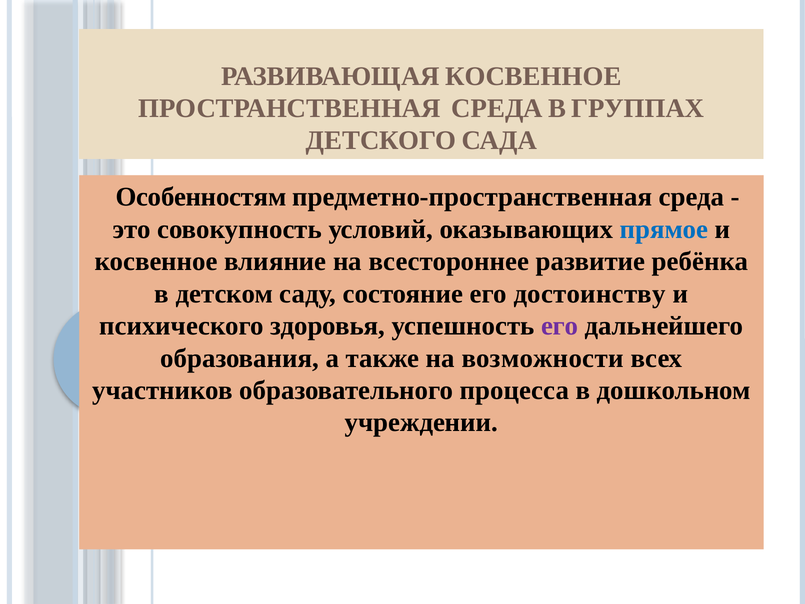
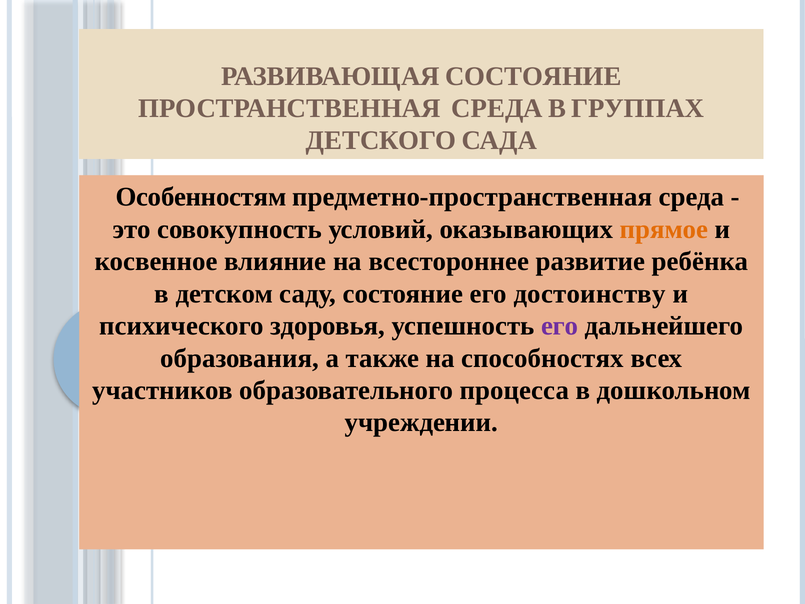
РАЗВИВАЮЩАЯ КОСВЕННОЕ: КОСВЕННОЕ -> СОСТОЯНИЕ (533, 76)
прямое colour: blue -> orange (664, 229)
возможности: возможности -> способностях (543, 358)
